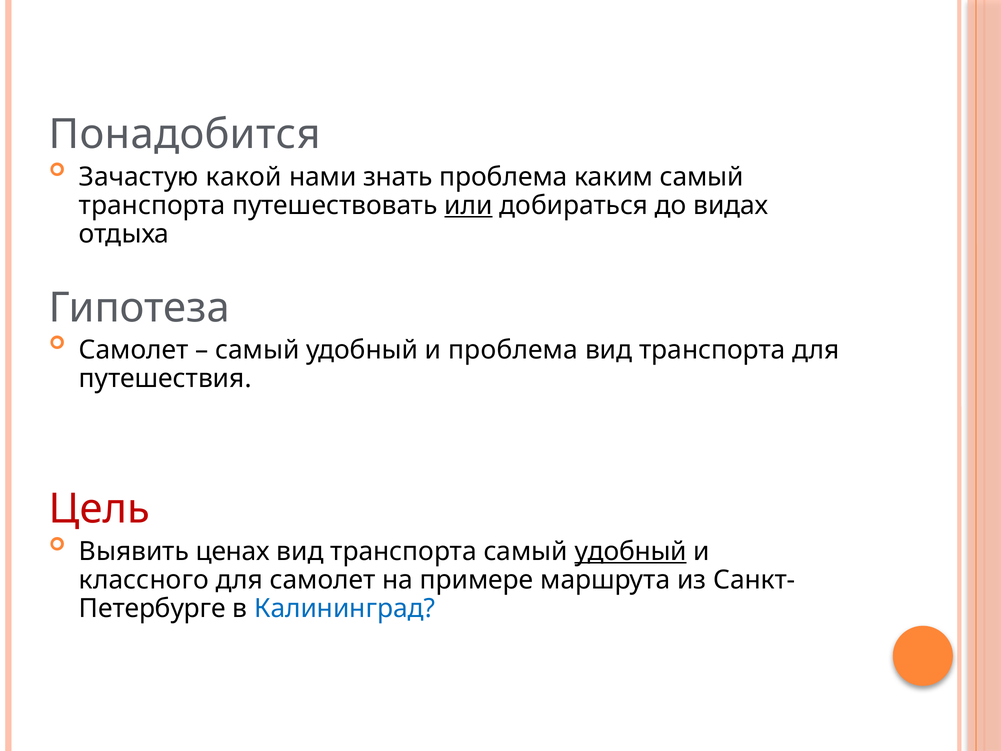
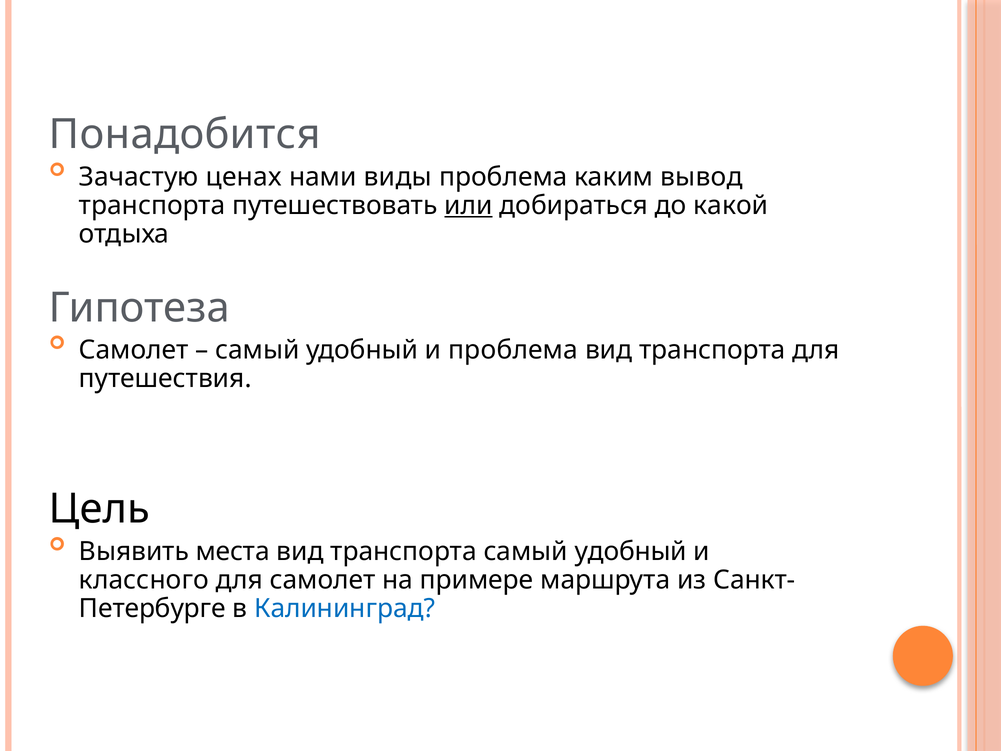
какой: какой -> ценах (244, 177)
знать: знать -> виды (398, 177)
каким самый: самый -> вывод (701, 177)
видах: видах -> какой (731, 205)
Цель colour: red -> black (99, 509)
ценах: ценах -> места (233, 551)
удобный underline: present -> none (631, 551)
